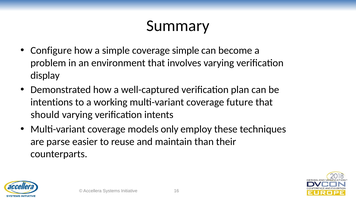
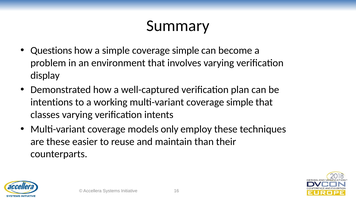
Configure: Configure -> Questions (51, 51)
multi-variant coverage future: future -> simple (240, 102)
should: should -> classes (45, 115)
are parse: parse -> these (58, 142)
